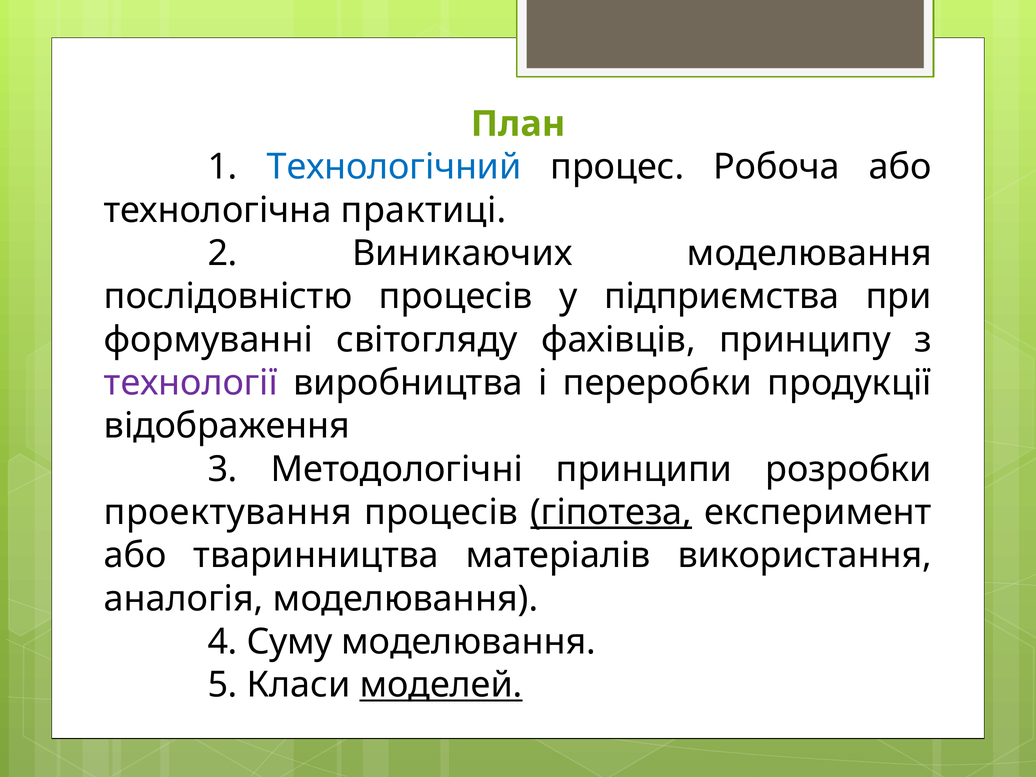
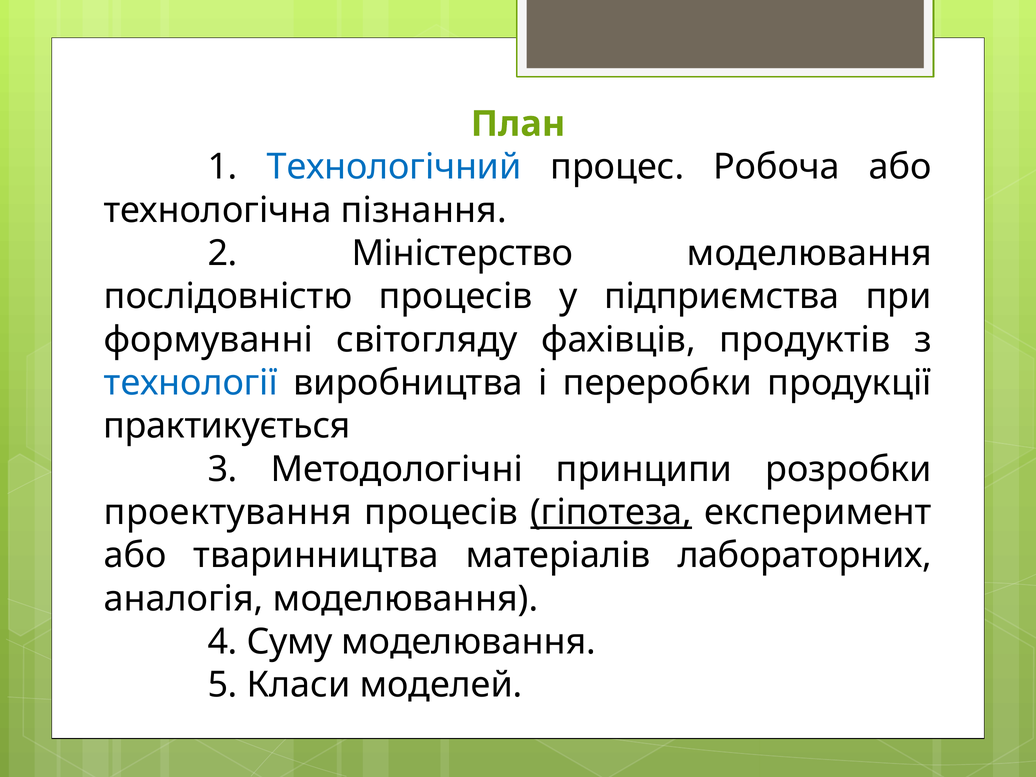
практиці: практиці -> пізнання (424, 210)
Виникаючих: Виникаючих -> Міністерство (462, 253)
принципу: принципу -> продуктів (805, 340)
технології colour: purple -> blue (191, 383)
відображення: відображення -> практикується (227, 426)
використання: використання -> лабораторних (805, 555)
моделей underline: present -> none (441, 685)
